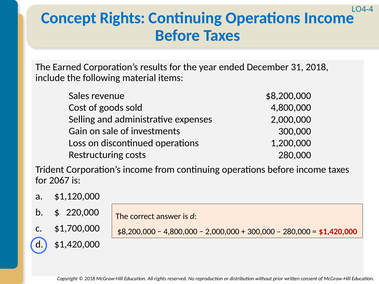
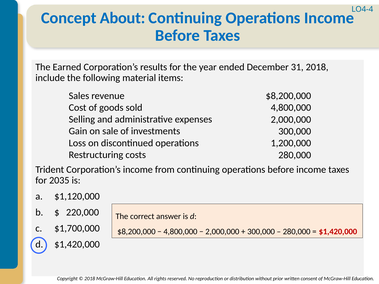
Concept Rights: Rights -> About (123, 18)
2067: 2067 -> 2035 (59, 180)
